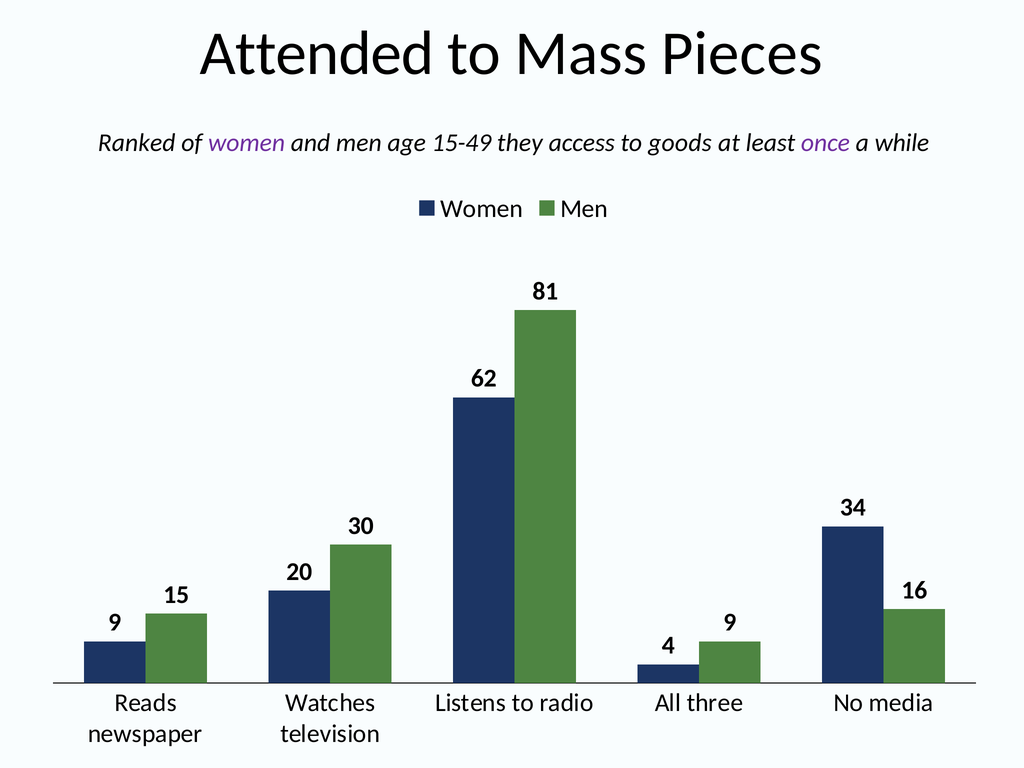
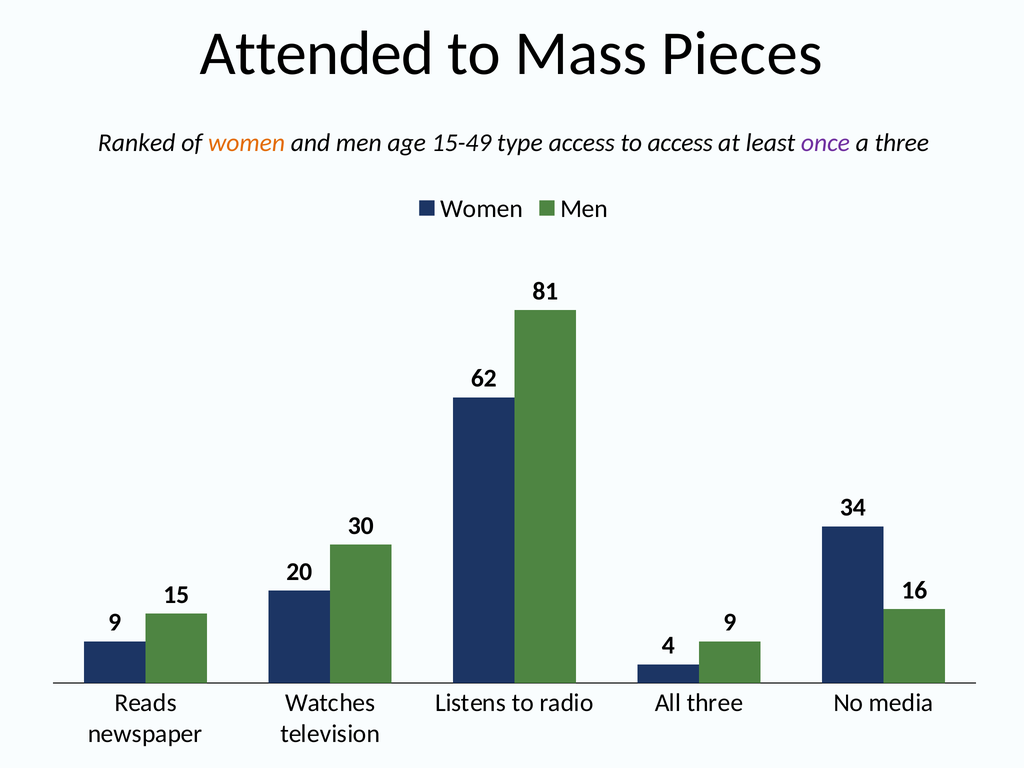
women colour: purple -> orange (247, 143)
they: they -> type (520, 143)
to goods: goods -> access (680, 143)
a while: while -> three (902, 143)
